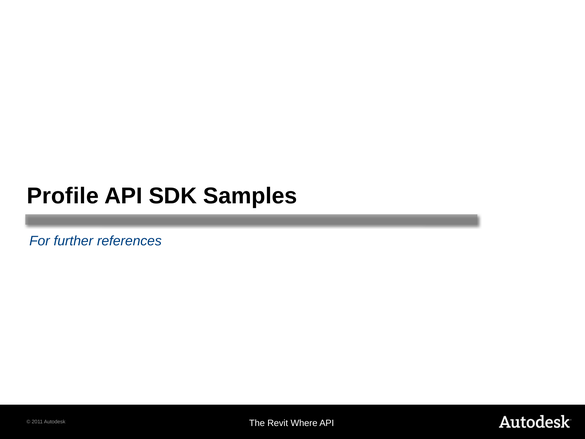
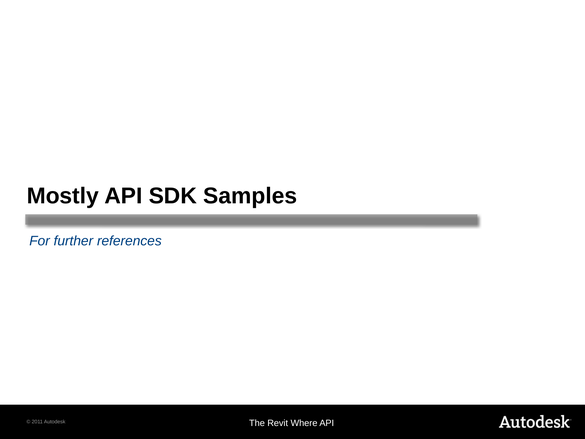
Profile: Profile -> Mostly (63, 196)
